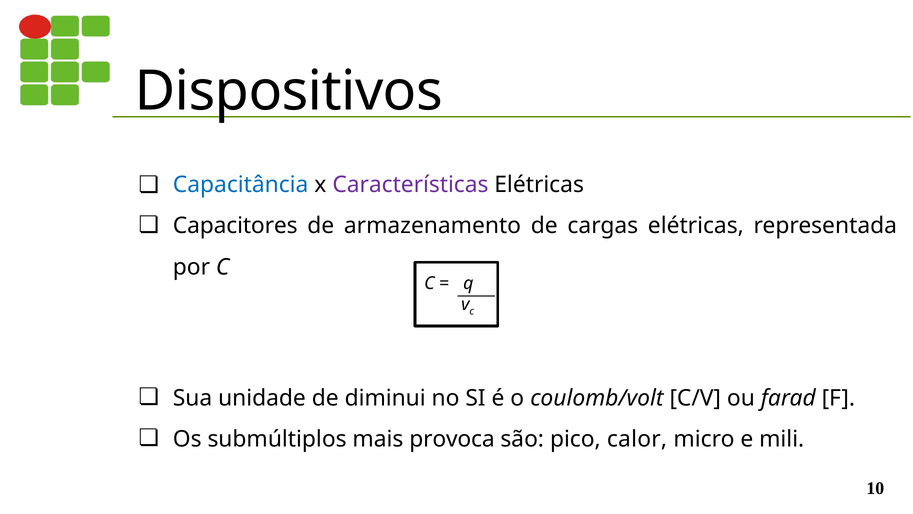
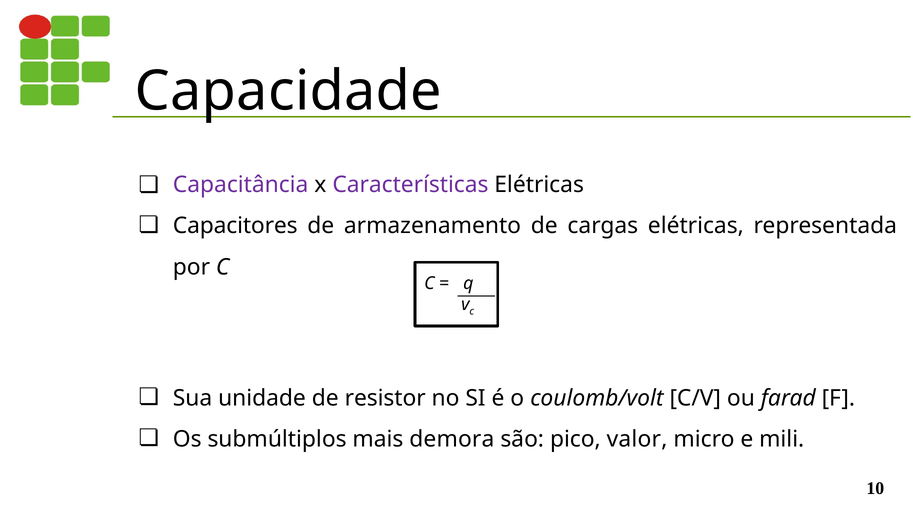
Dispositivos: Dispositivos -> Capacidade (288, 91)
Capacitância colour: blue -> purple (241, 185)
diminui: diminui -> resistor (385, 398)
provoca: provoca -> demora (452, 439)
calor: calor -> valor (637, 439)
